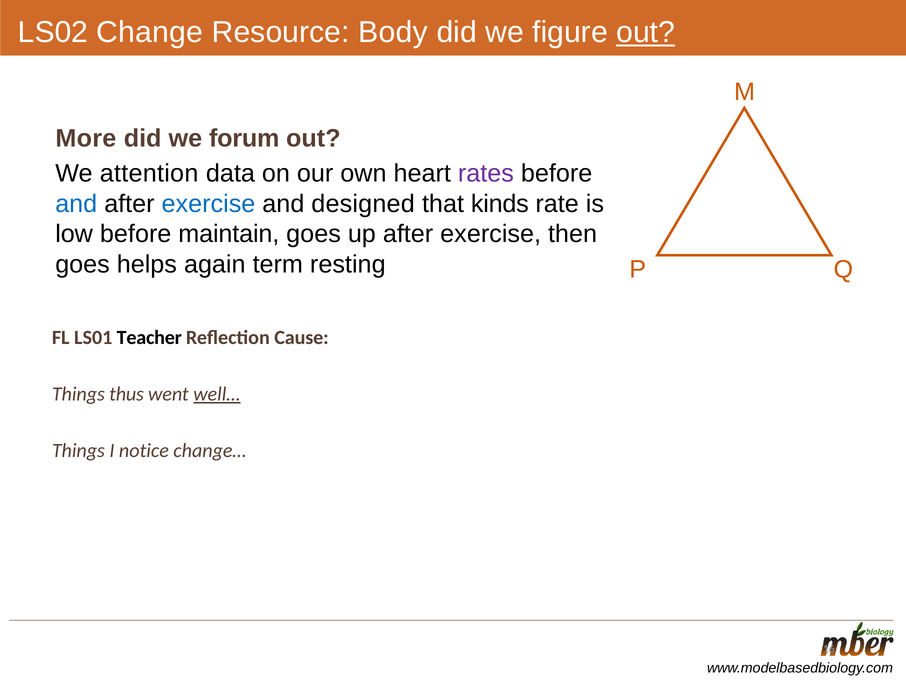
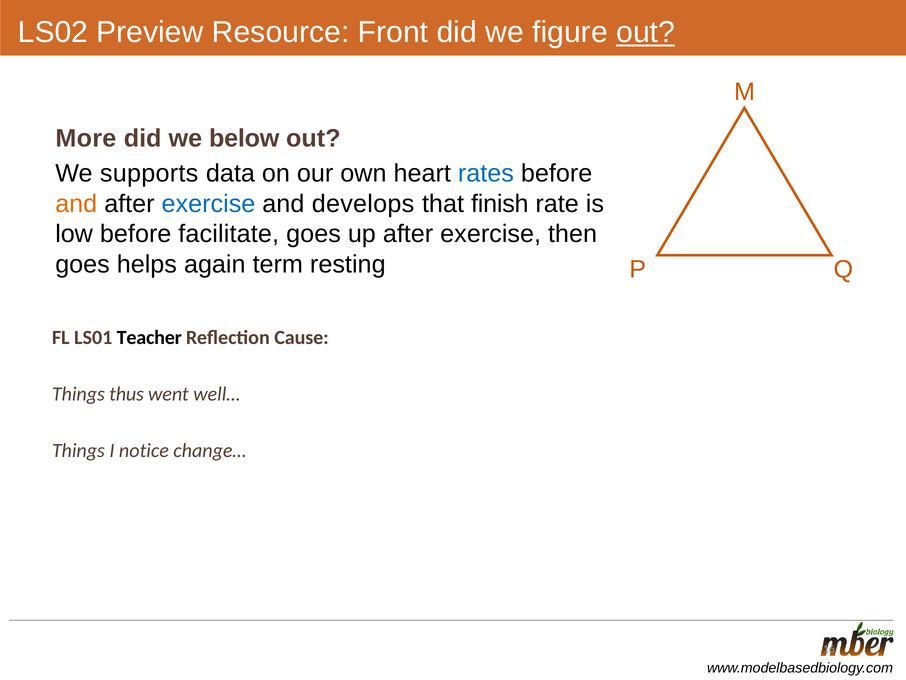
Change: Change -> Preview (150, 32)
Body: Body -> Front (393, 32)
forum: forum -> below (244, 138)
attention: attention -> supports (149, 173)
rates colour: purple -> blue (486, 173)
and colour: blue -> orange (76, 204)
designed: designed -> develops (363, 204)
kinds: kinds -> finish (500, 204)
maintain: maintain -> facilitate (229, 234)
well… underline: present -> none (217, 394)
